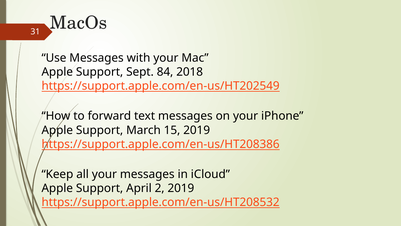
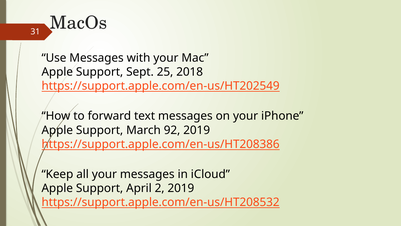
84: 84 -> 25 (165, 72)
15: 15 -> 92 (172, 130)
